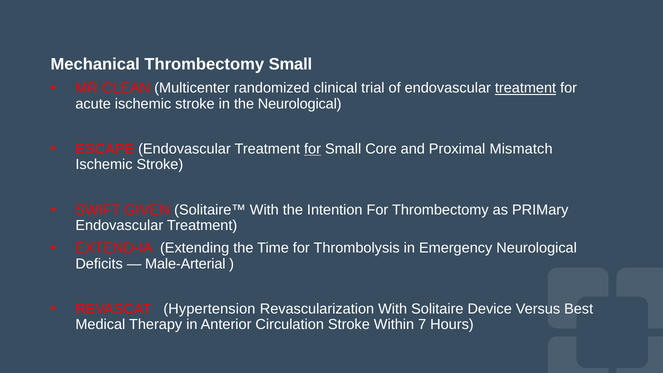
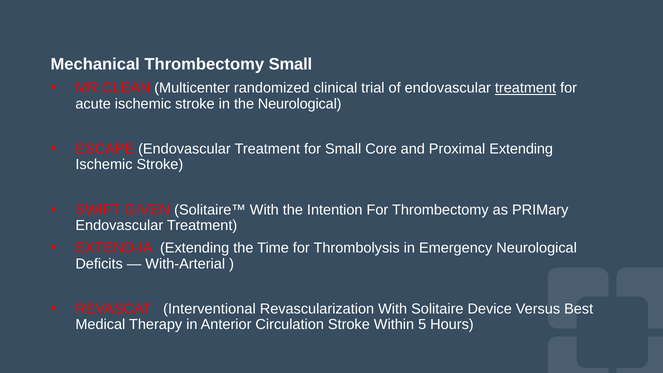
for underline: present -> none (313, 149)
Proximal Mismatch: Mismatch -> Extending (521, 149)
Male-Arterial: Male-Arterial -> With-Arterial (185, 264)
Hypertension: Hypertension -> Interventional (209, 309)
7: 7 -> 5 (422, 324)
